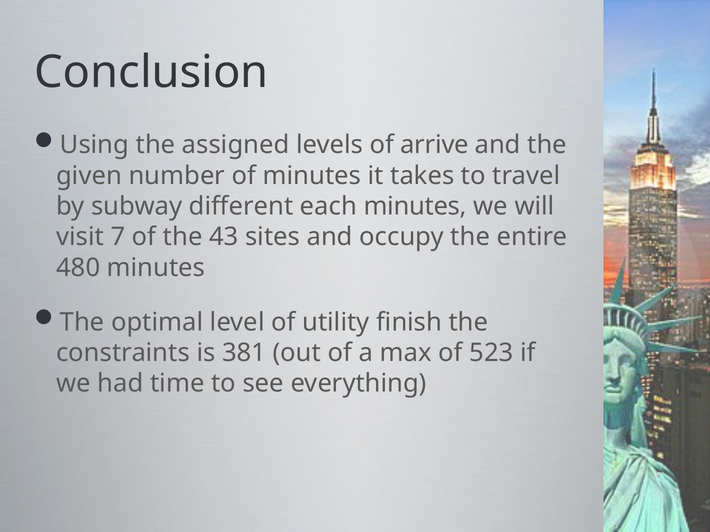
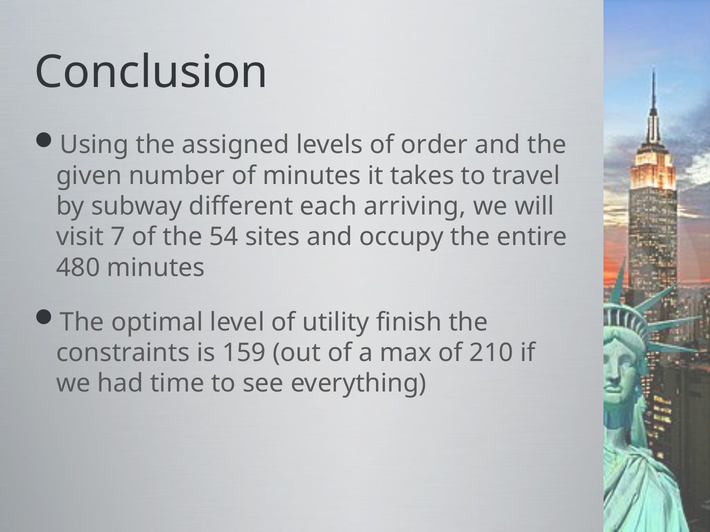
arrive: arrive -> order (434, 145)
each minutes: minutes -> arriving (415, 206)
43: 43 -> 54 (224, 237)
381: 381 -> 159 (244, 353)
523: 523 -> 210 (491, 353)
